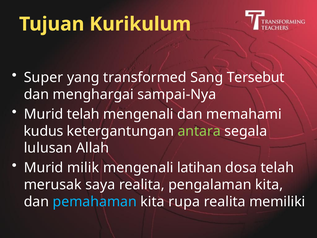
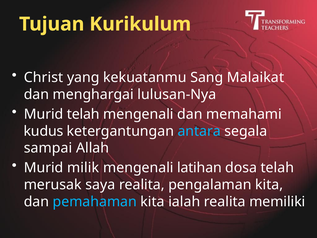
Super: Super -> Christ (44, 77)
transformed: transformed -> kekuatanmu (145, 77)
Tersebut: Tersebut -> Malaikat (256, 77)
sampai-Nya: sampai-Nya -> lulusan-Nya (177, 94)
antara colour: light green -> light blue (199, 131)
lulusan: lulusan -> sampai (48, 148)
rupa: rupa -> ialah (184, 201)
